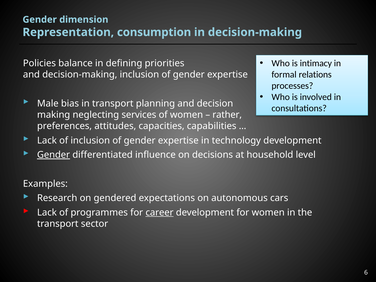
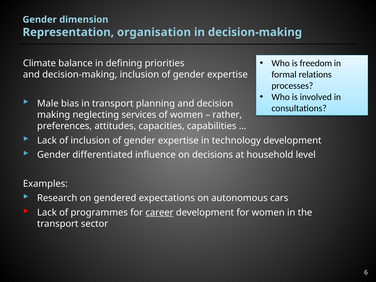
consumption: consumption -> organisation (154, 32)
intimacy: intimacy -> freedom (316, 63)
Policies: Policies -> Climate (39, 63)
Gender underline: present -> none (54, 155)
